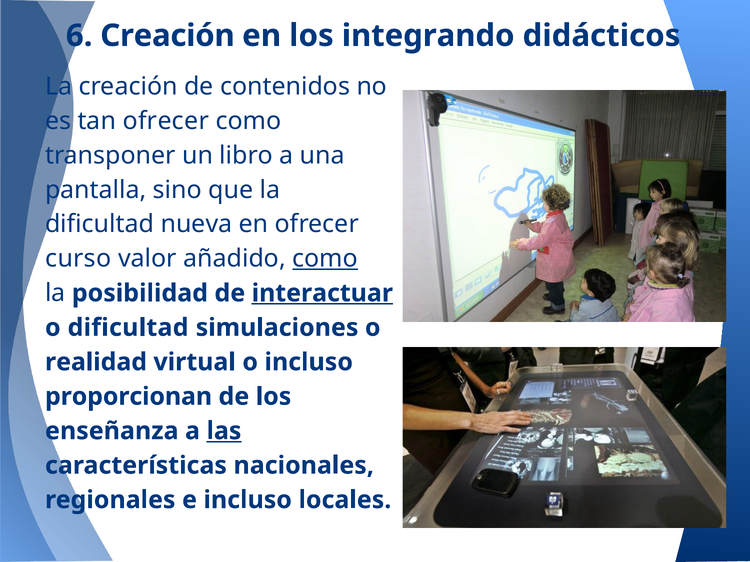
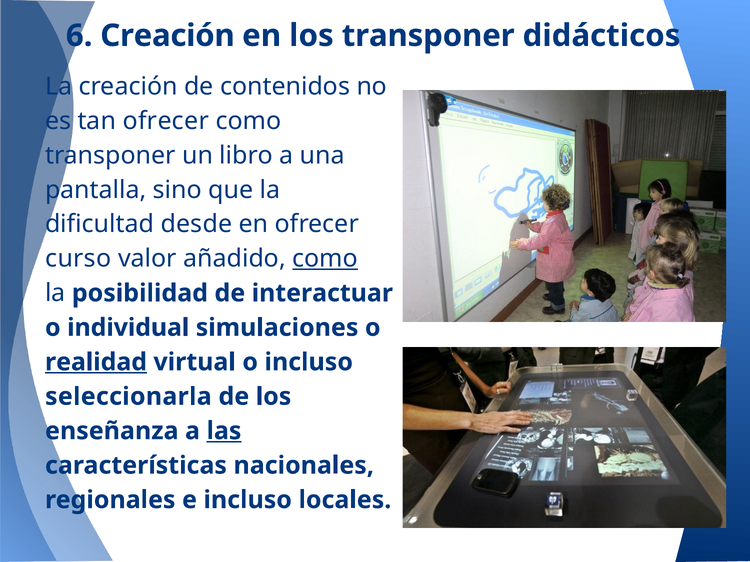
los integrando: integrando -> transponer (428, 36)
nueva: nueva -> desde (196, 224)
interactuar underline: present -> none (322, 293)
o dificultad: dificultad -> individual (128, 328)
realidad underline: none -> present (96, 362)
proporcionan: proporcionan -> seleccionarla (128, 397)
